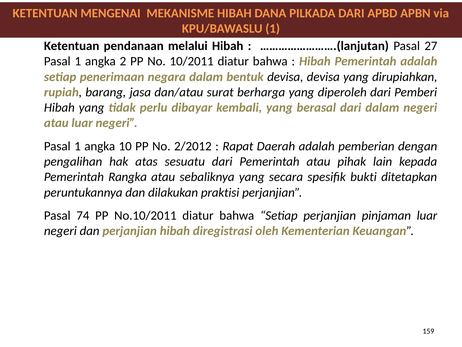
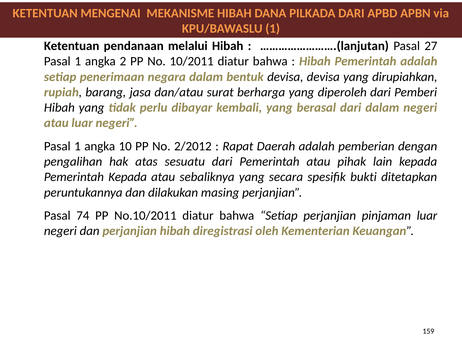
Pemerintah Rangka: Rangka -> Kepada (128, 177)
praktisi: praktisi -> masing (220, 192)
